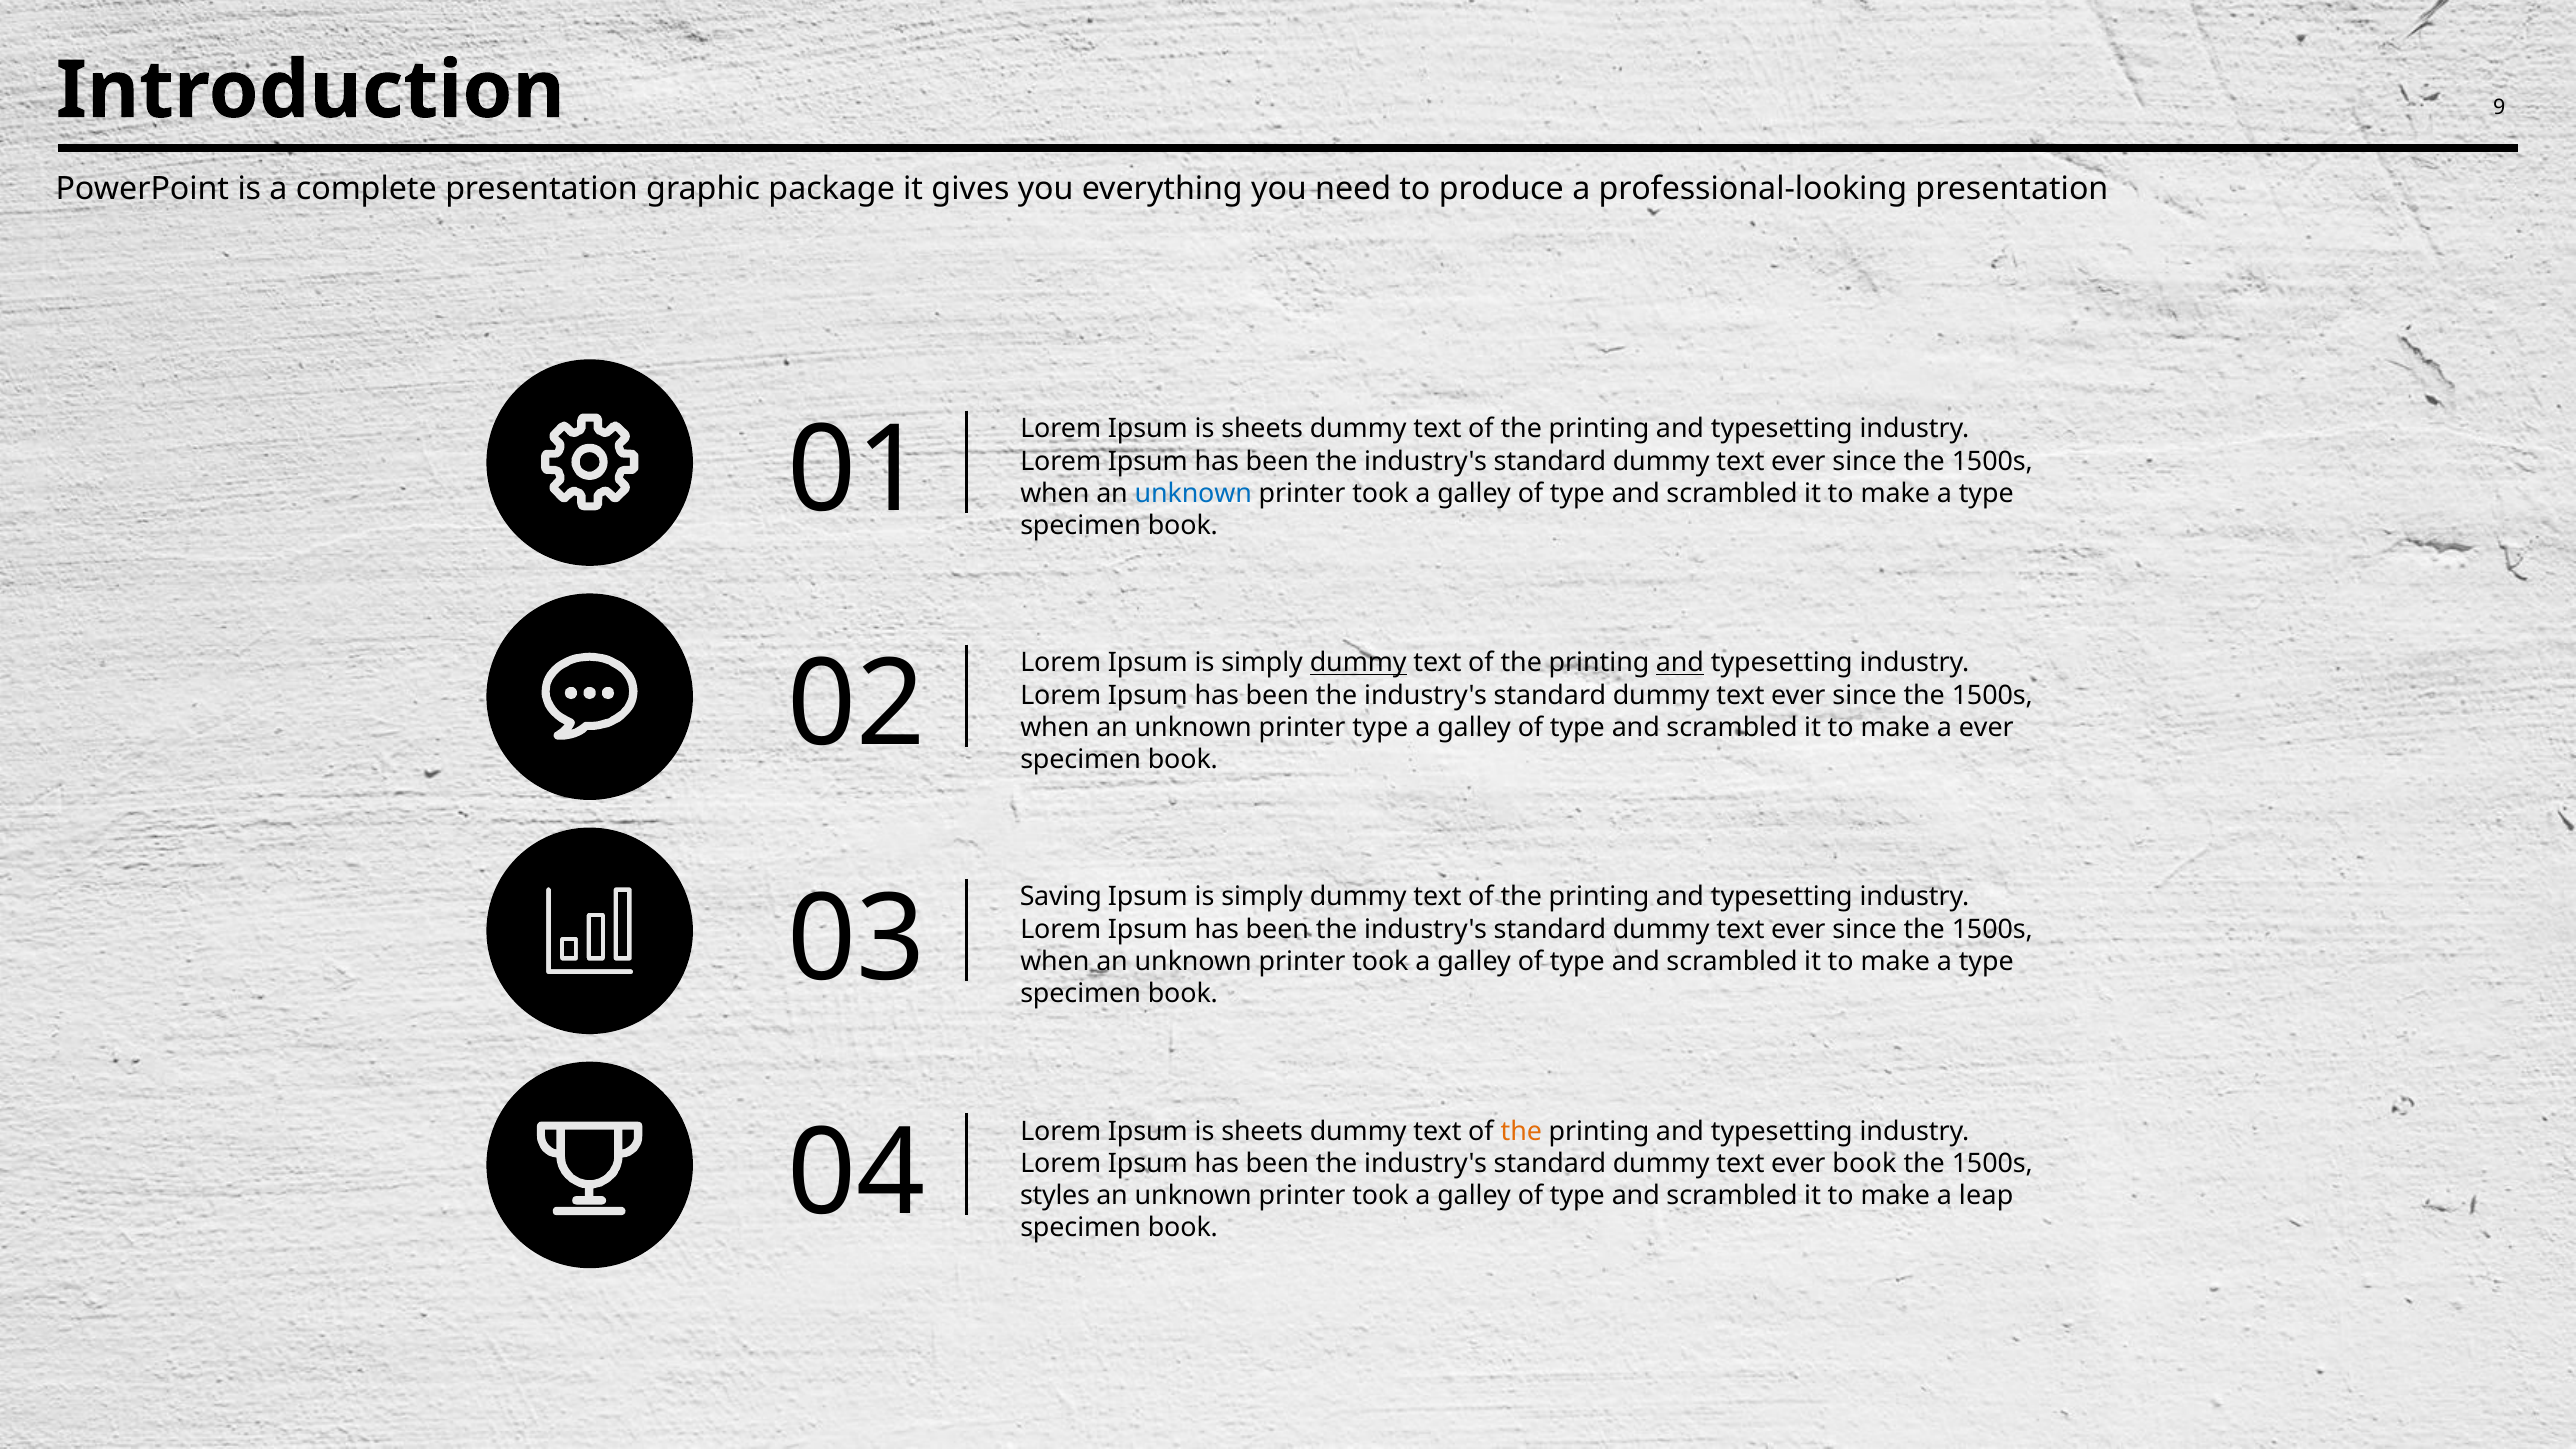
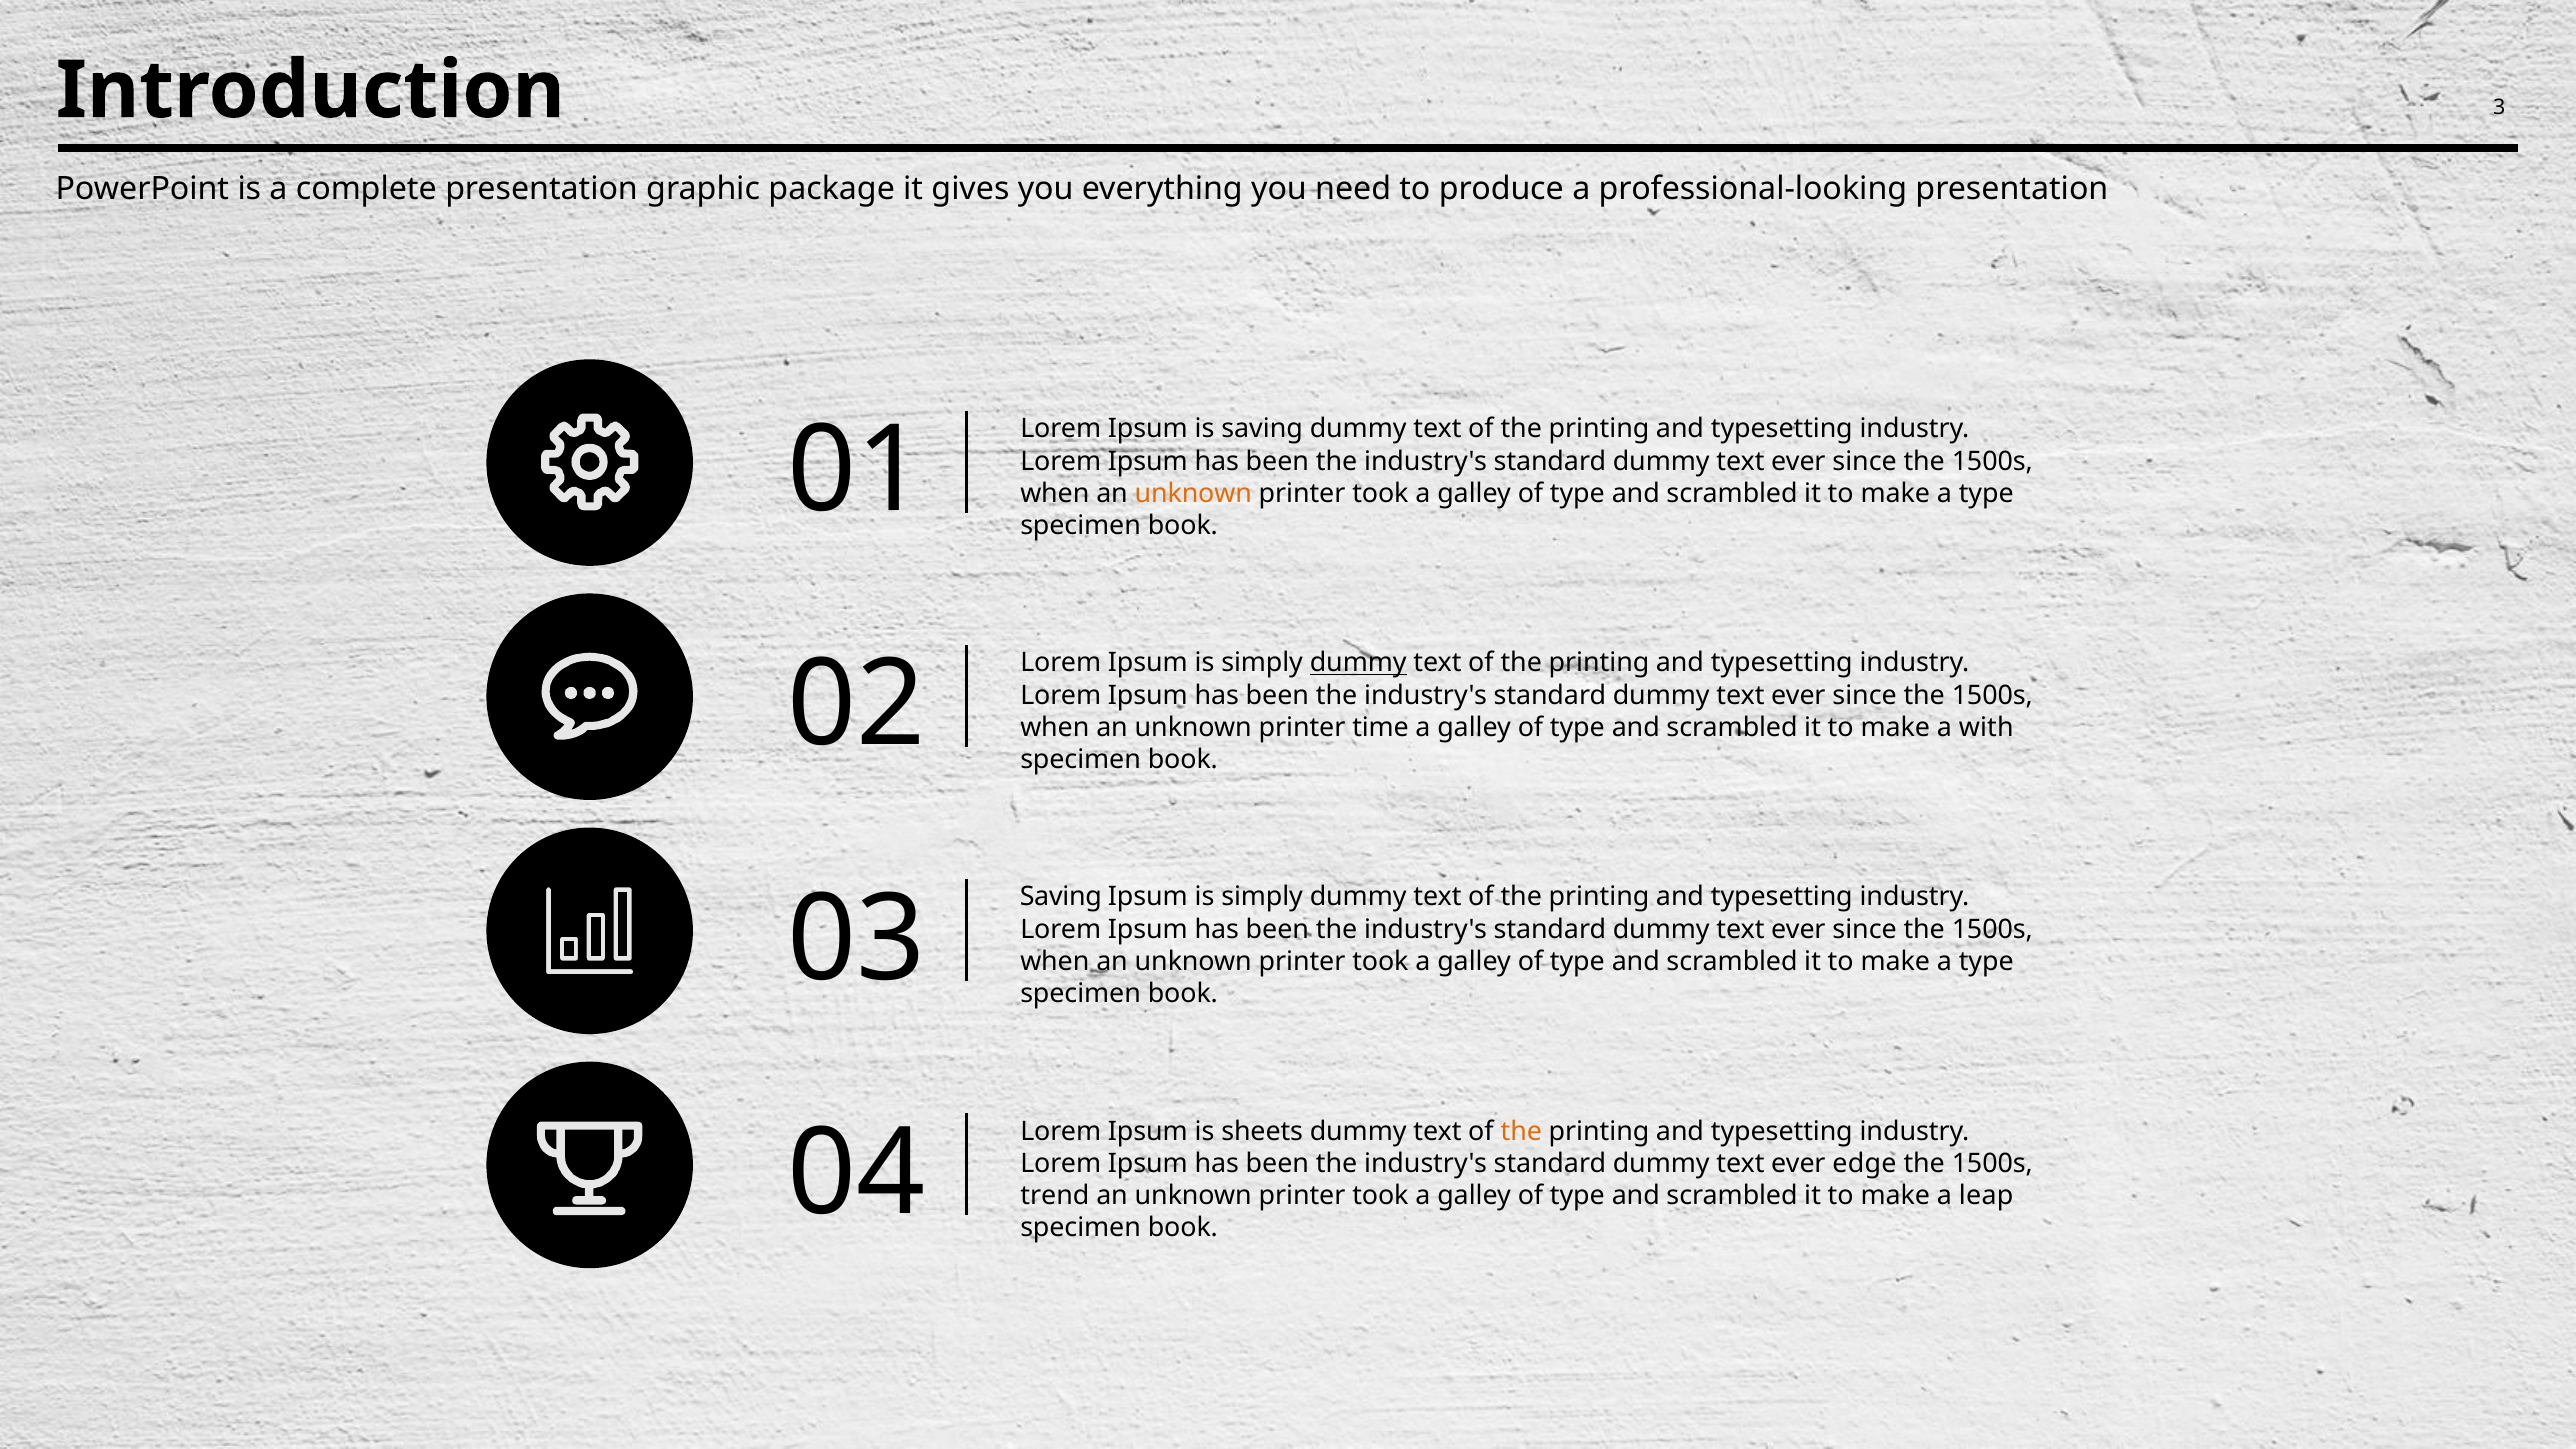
9: 9 -> 3 (2499, 108)
sheets: sheets -> saving (1262, 429)
unknown colour: blue -> orange (1193, 493)
and underline: present -> none (1680, 663)
printer type: type -> time (1380, 728)
a ever: ever -> with (1986, 728)
ever book: book -> edge (1864, 1163)
styles: styles -> trend (1055, 1196)
